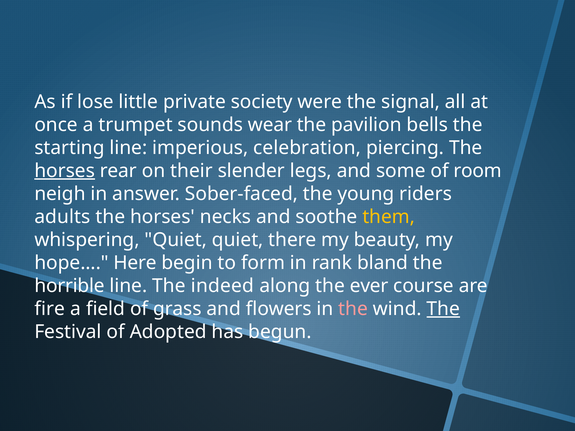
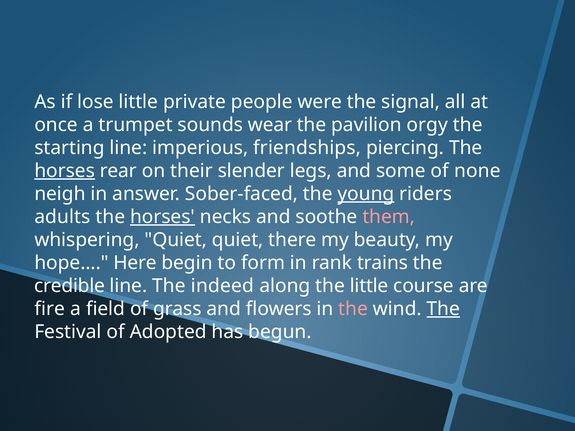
society: society -> people (262, 102)
bells: bells -> orgy (427, 125)
celebration: celebration -> friendships (307, 148)
room: room -> none (477, 171)
young underline: none -> present (366, 194)
horses underline: none -> present (163, 217)
them colour: yellow -> pink (389, 217)
bland: bland -> trains (383, 263)
horrible: horrible -> credible (70, 286)
the ever: ever -> little (369, 286)
